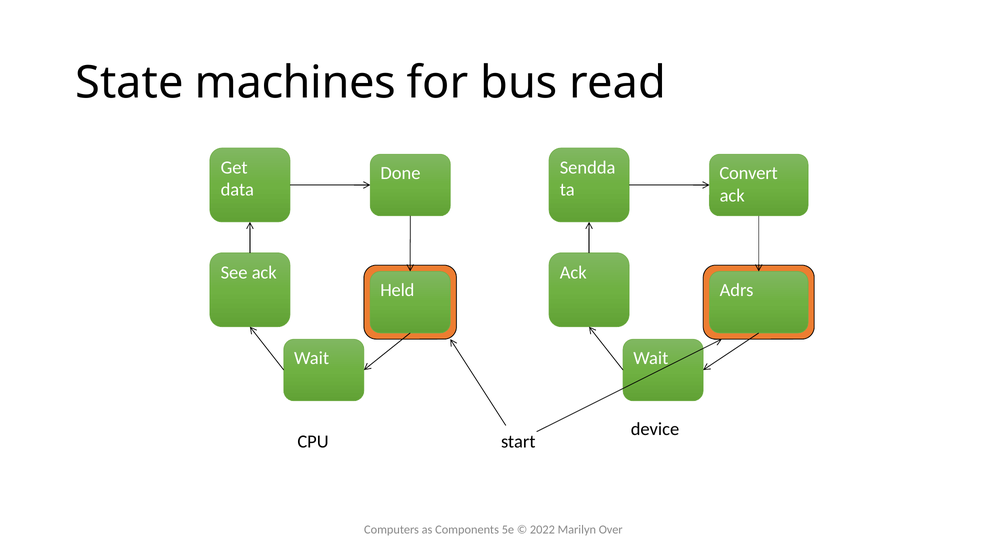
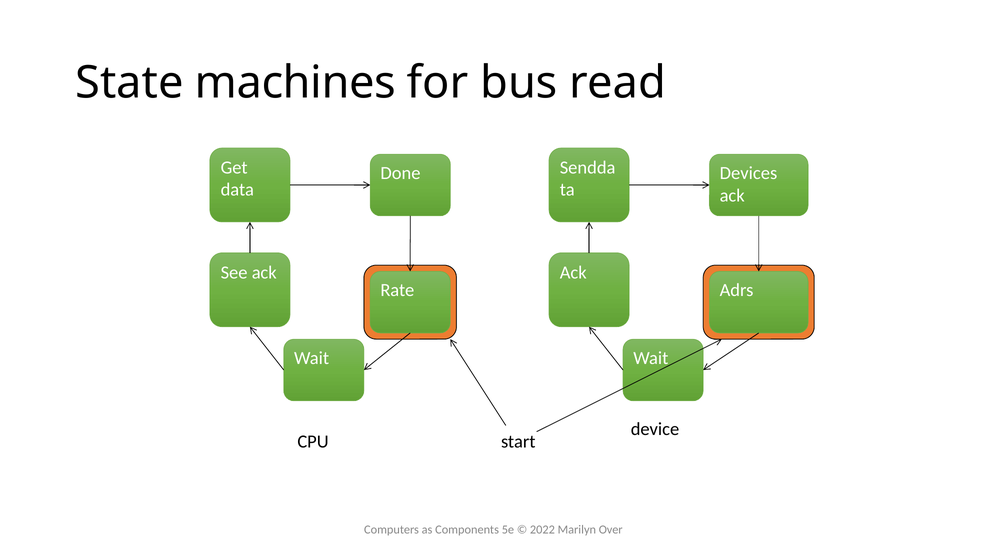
Convert: Convert -> Devices (748, 173)
Held: Held -> Rate (397, 290)
